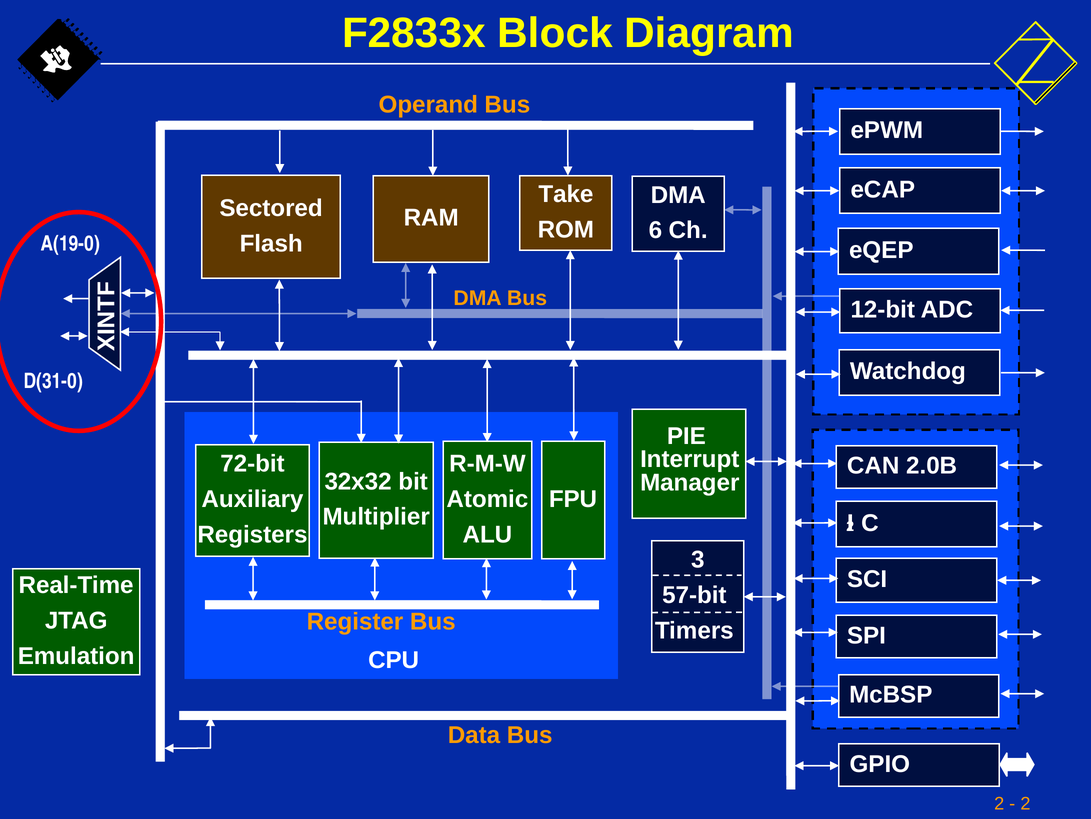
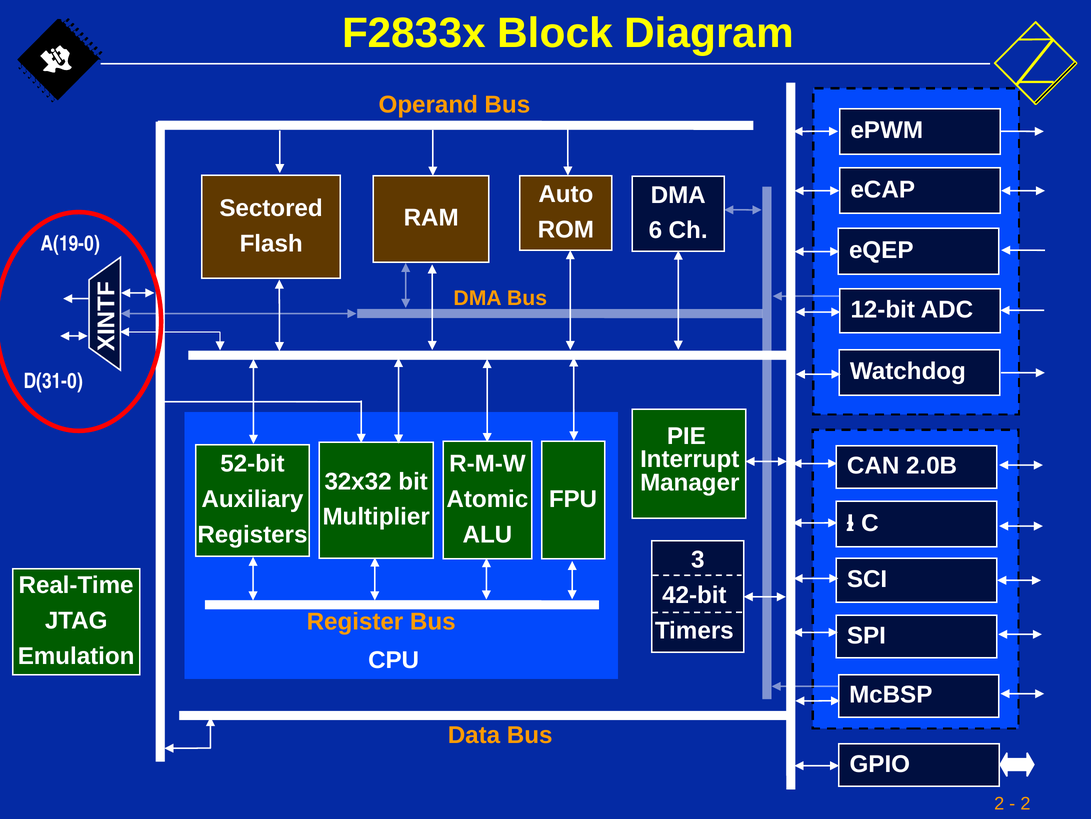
Take: Take -> Auto (566, 194)
72-bit: 72-bit -> 52-bit (252, 463)
57-bit: 57-bit -> 42-bit (694, 595)
